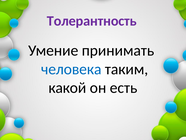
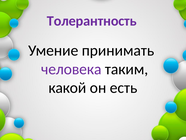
человека colour: blue -> purple (71, 69)
